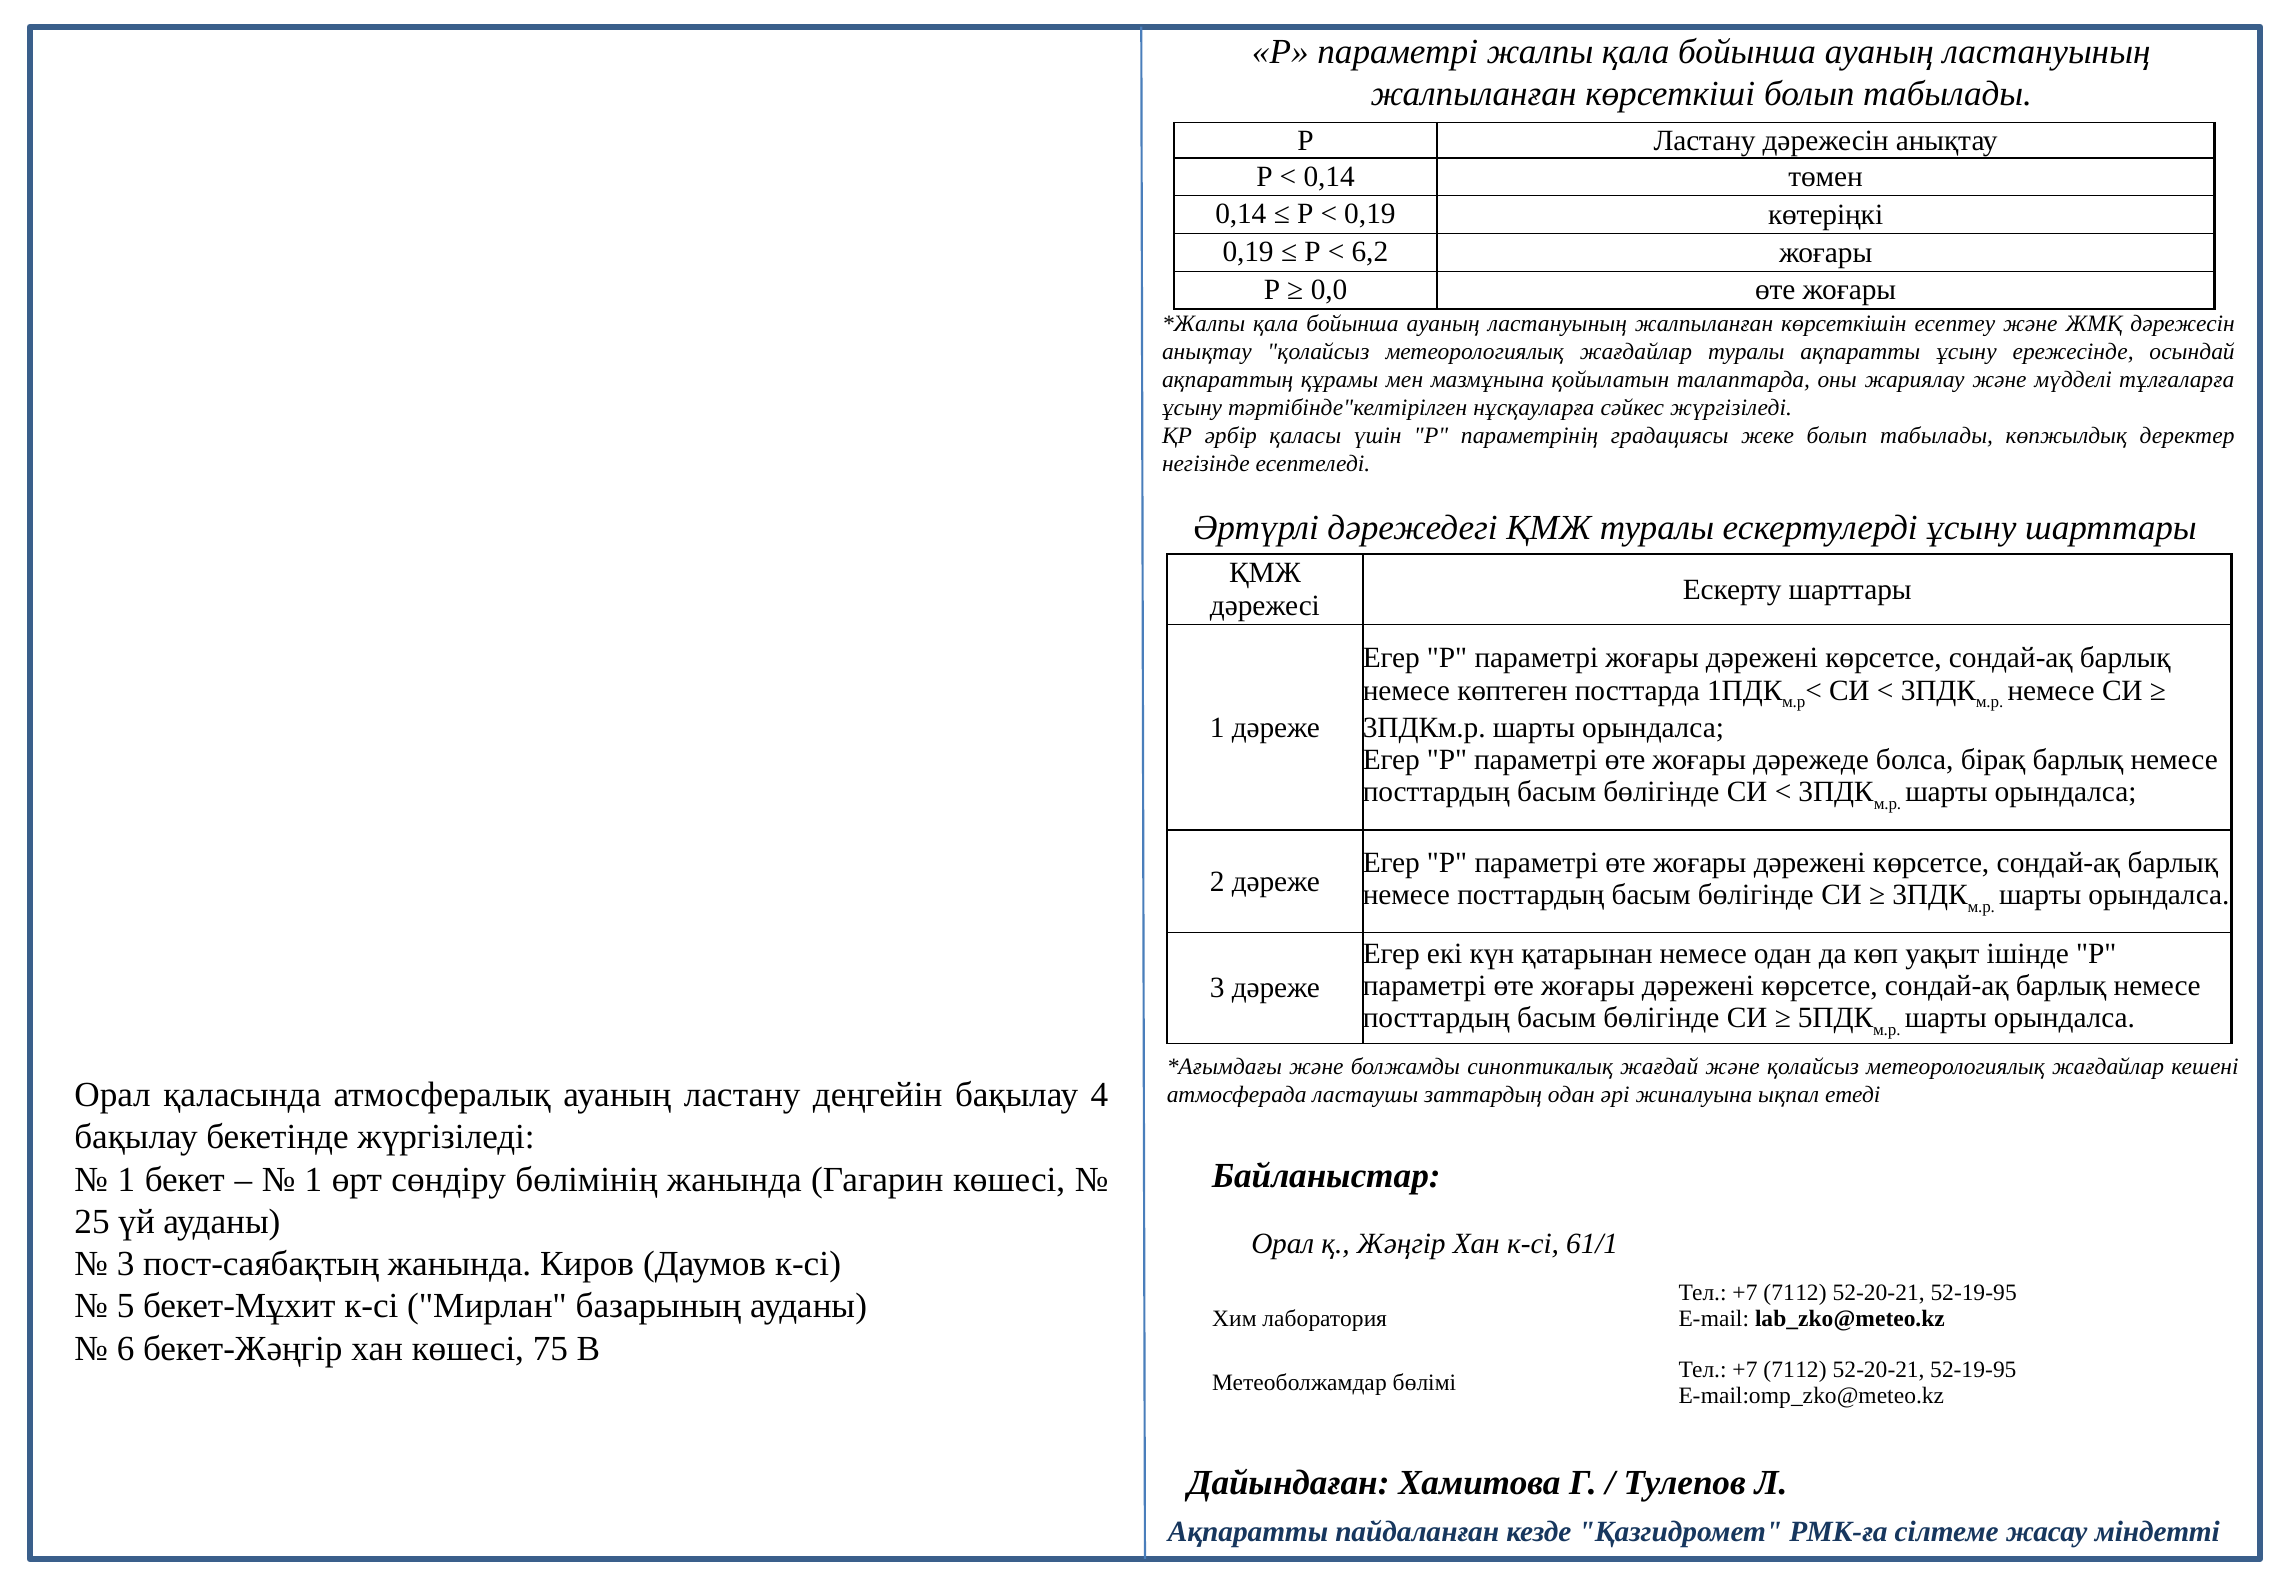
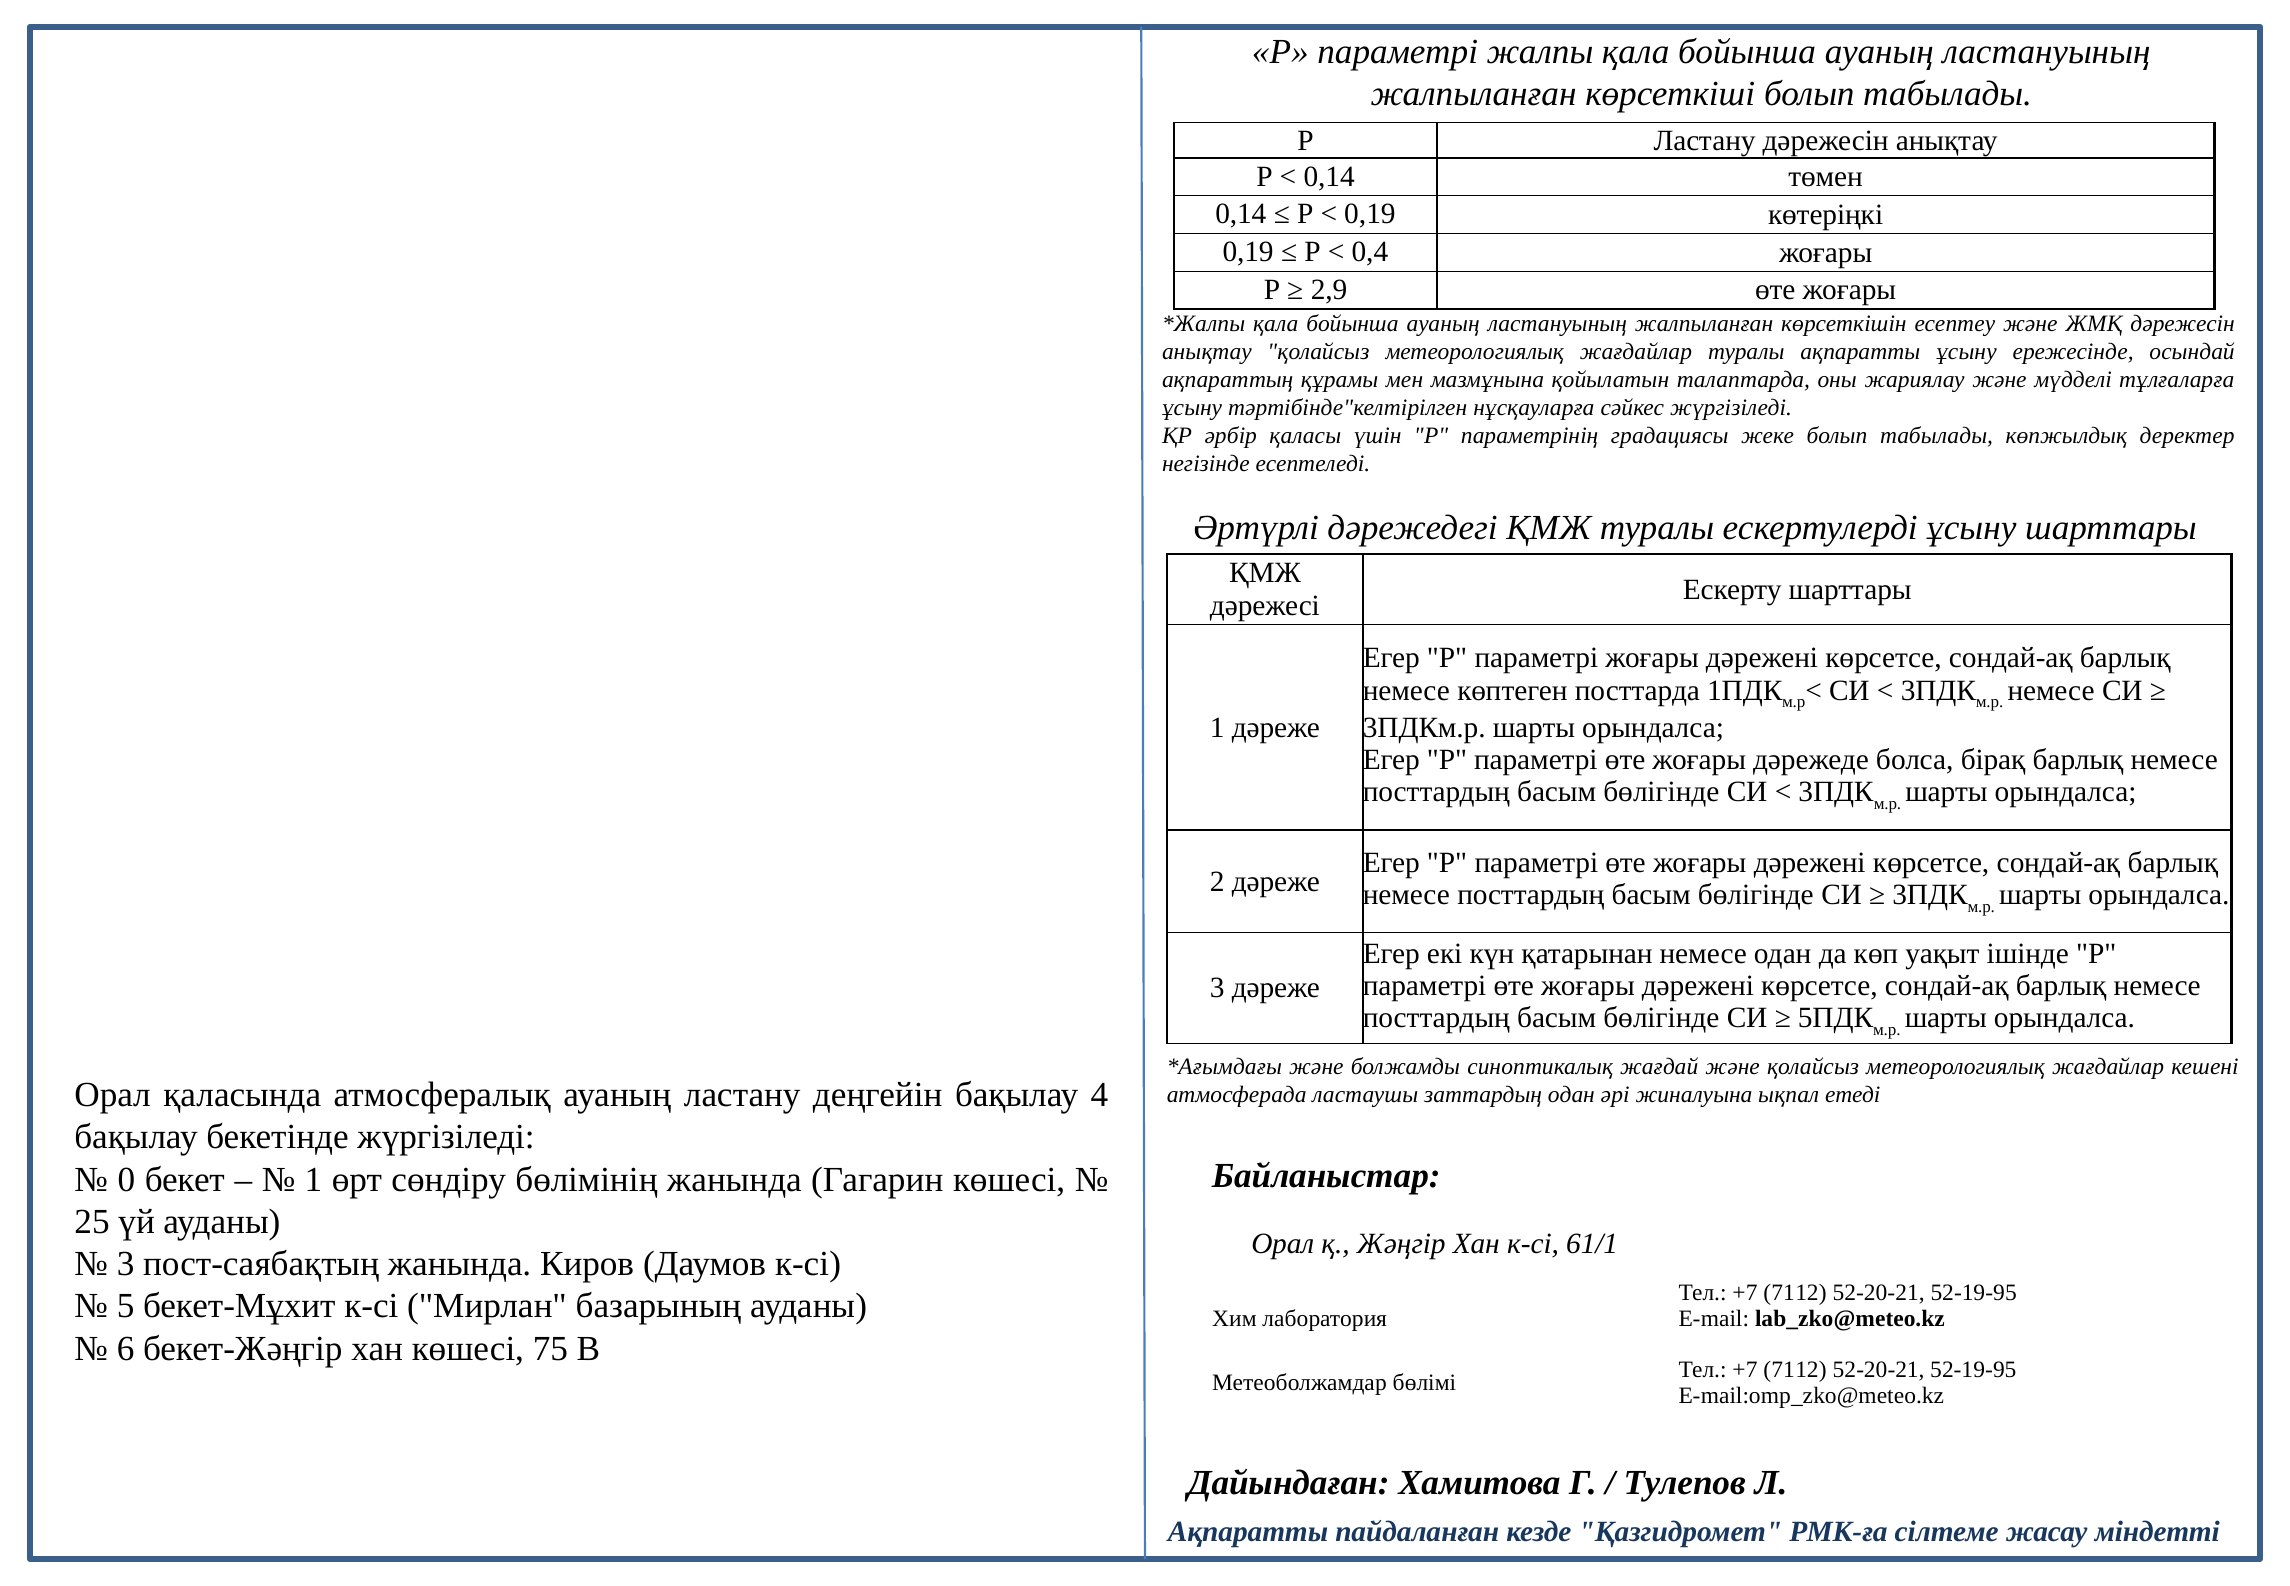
6,2: 6,2 -> 0,4 (1370, 252)
0,0: 0,0 -> 2,9 (1329, 290)
1: 1 -> 0 (126, 1179)
